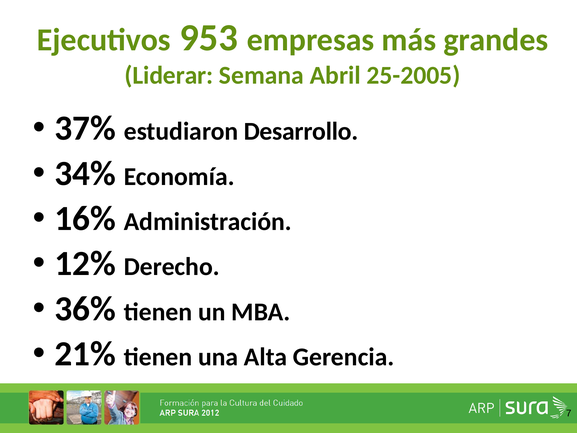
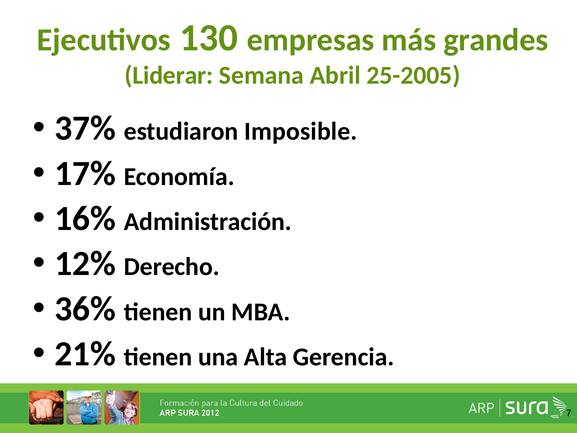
953: 953 -> 130 (209, 38)
Desarrollo: Desarrollo -> Imposible (301, 131)
34%: 34% -> 17% (85, 173)
